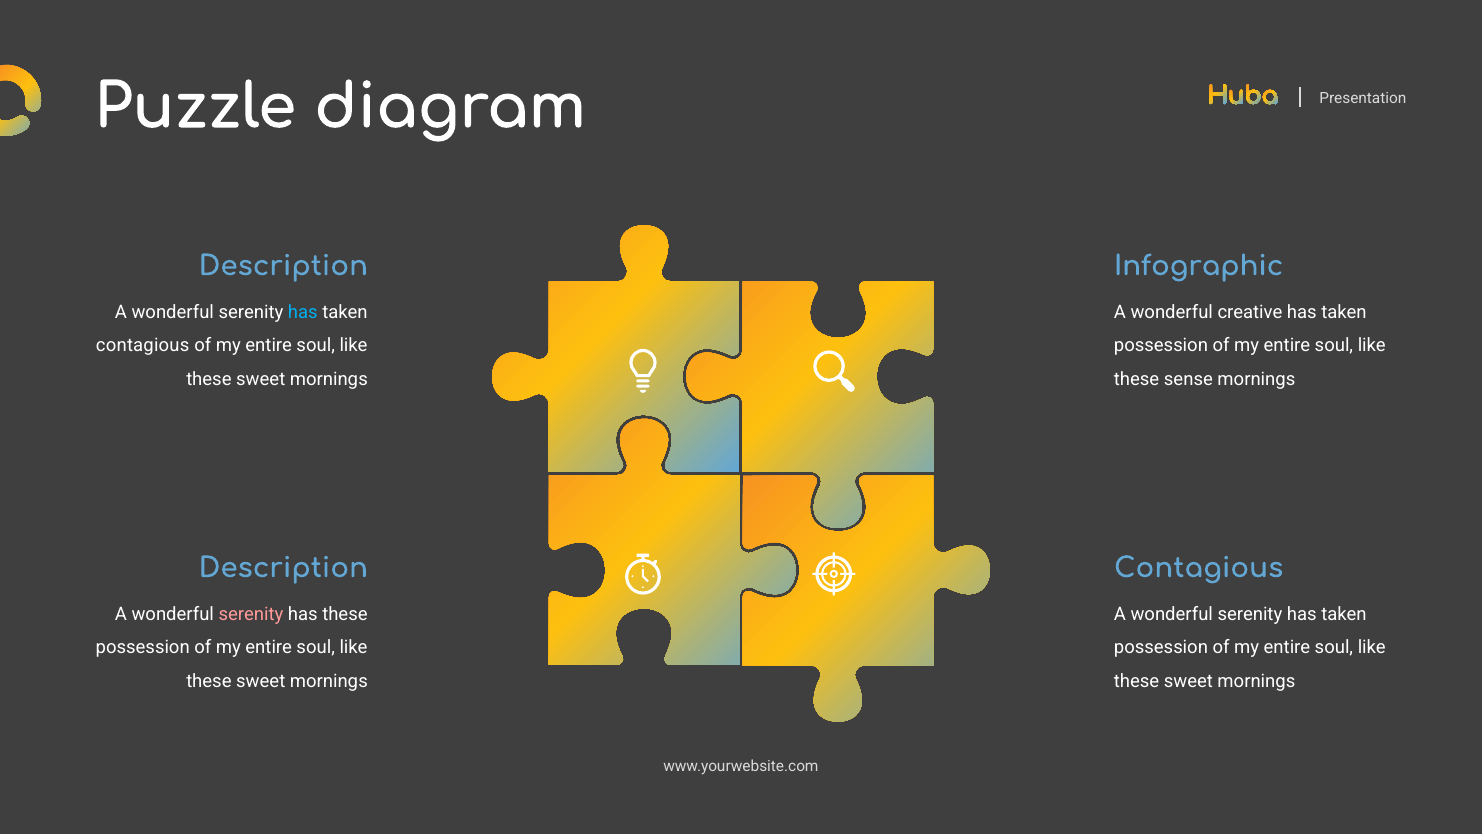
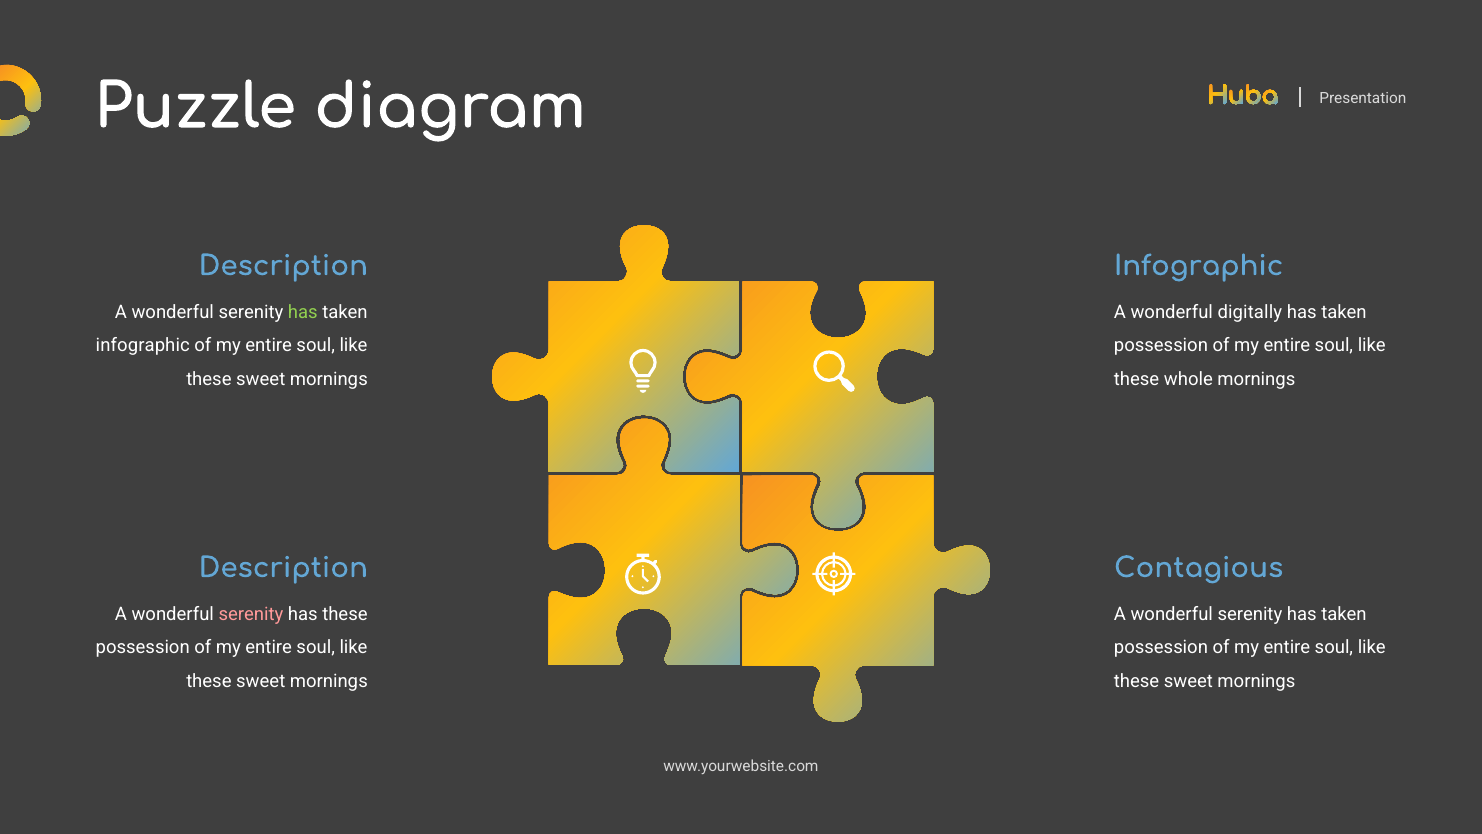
has colour: light blue -> light green (303, 312)
creative: creative -> digitally (1250, 312)
contagious: contagious -> infographic (143, 346)
sense: sense -> whole (1188, 379)
